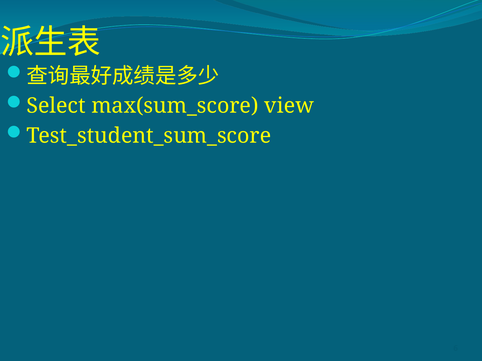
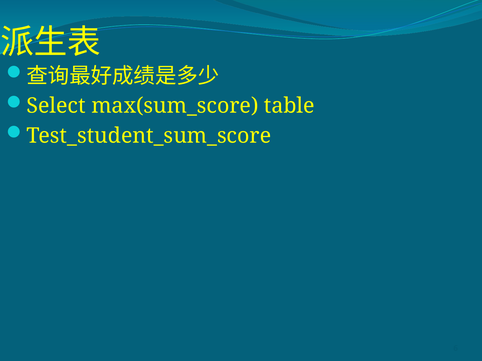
view: view -> table (289, 106)
